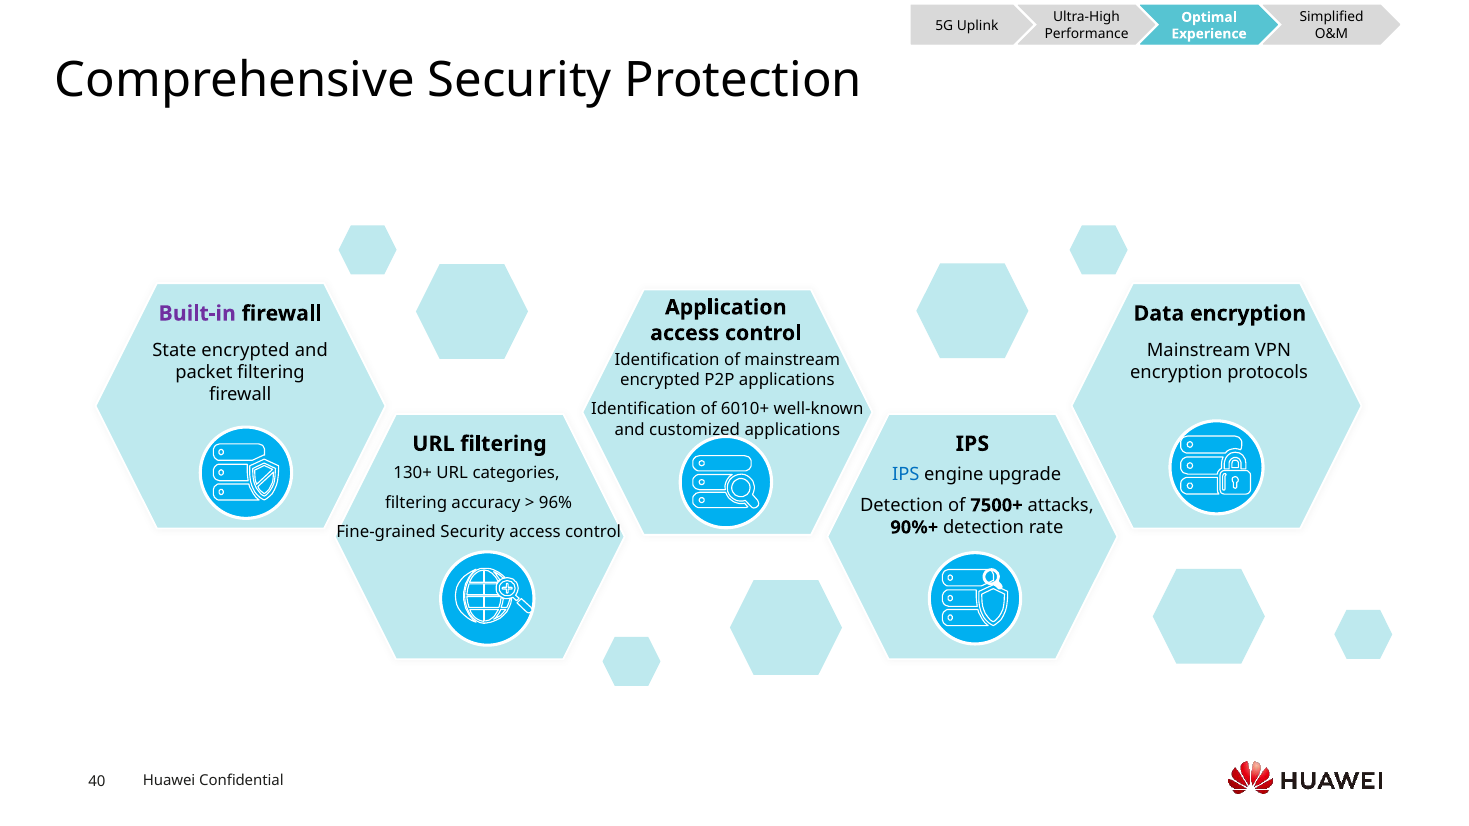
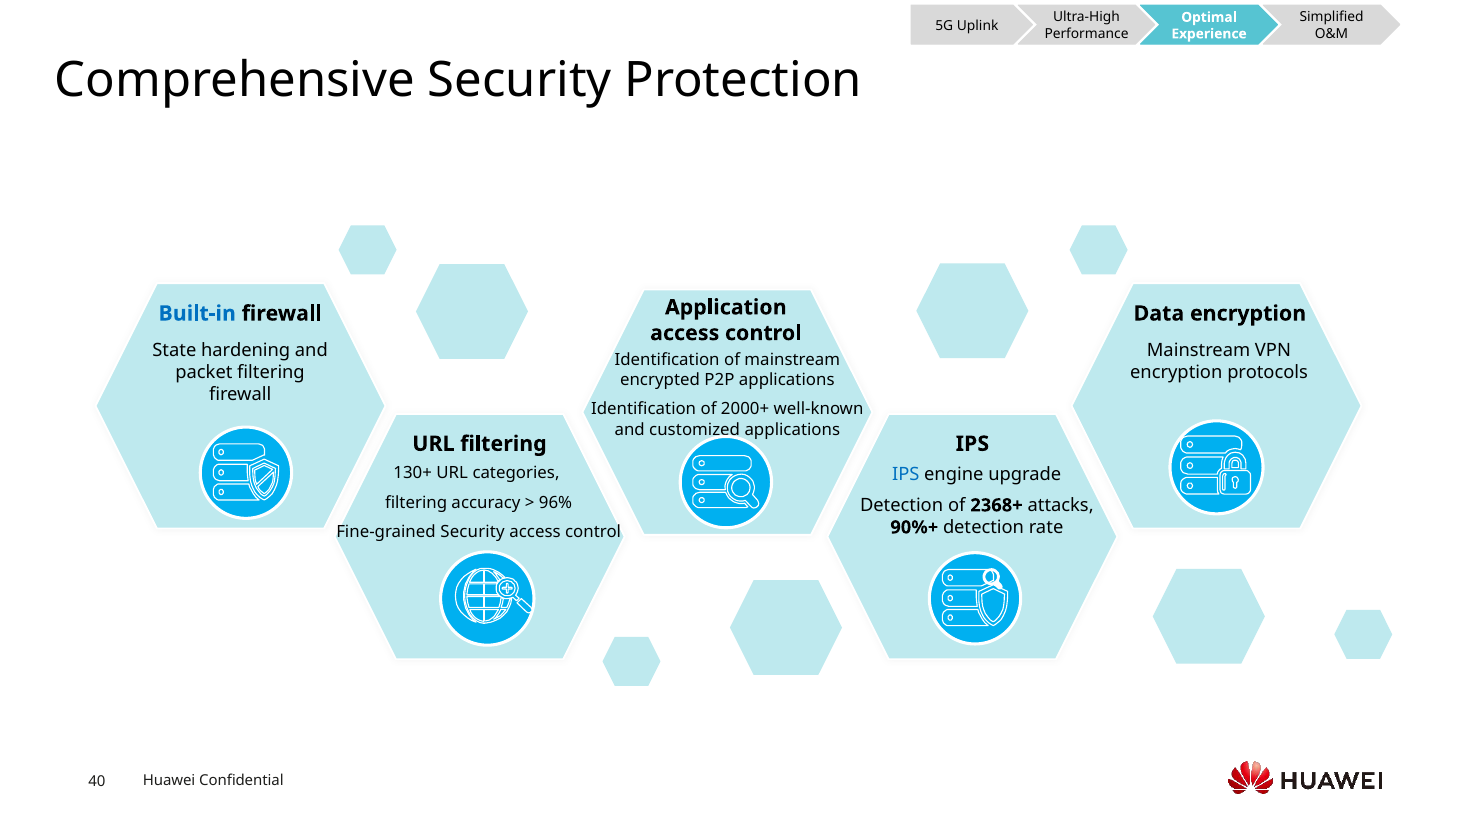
Built-in colour: purple -> blue (197, 314)
State encrypted: encrypted -> hardening (246, 350)
6010+: 6010+ -> 2000+ (745, 409)
7500+: 7500+ -> 2368+ (997, 506)
